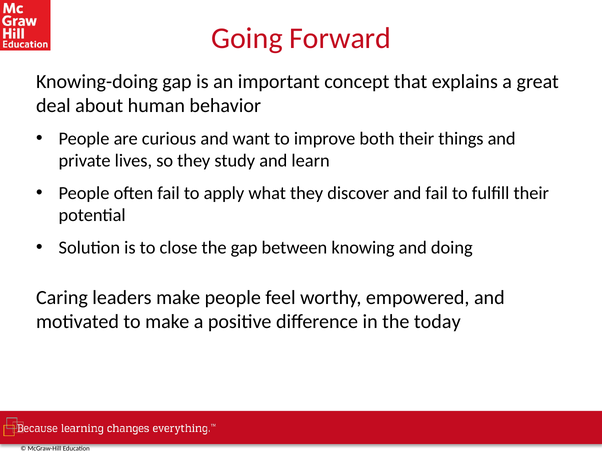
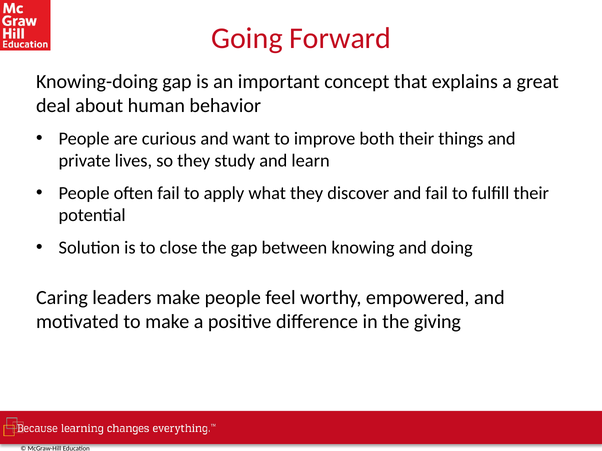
today: today -> giving (437, 322)
